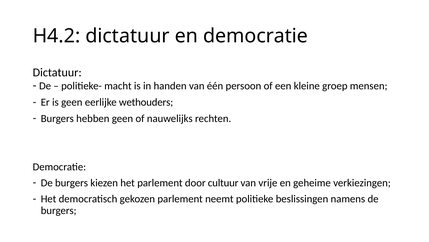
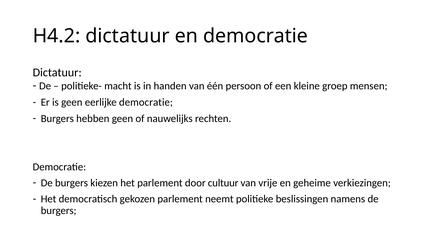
eerlijke wethouders: wethouders -> democratie (146, 102)
